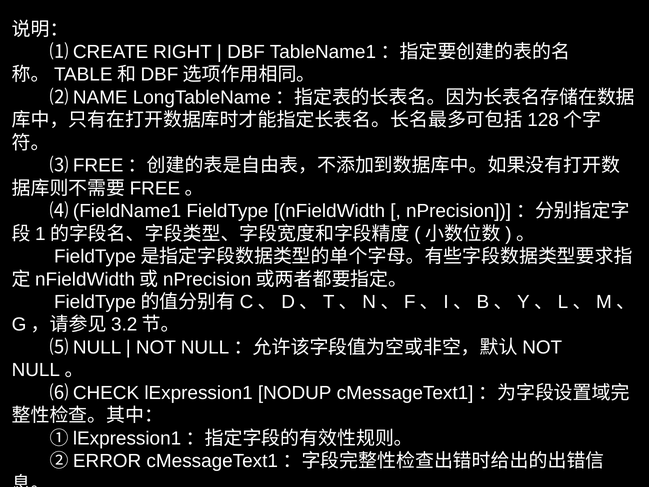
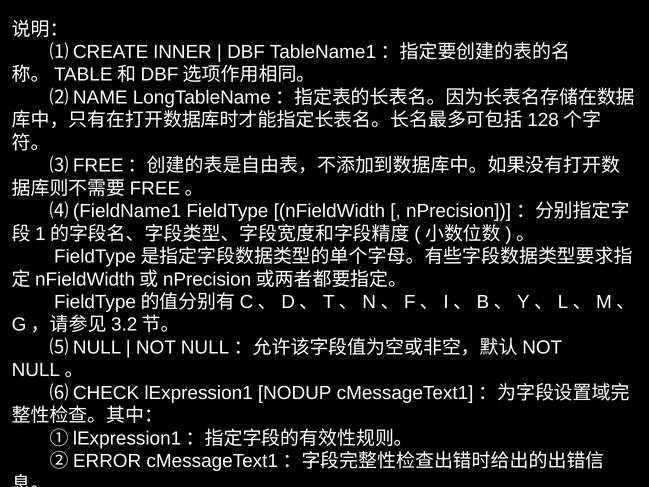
RIGHT: RIGHT -> INNER (182, 52)
